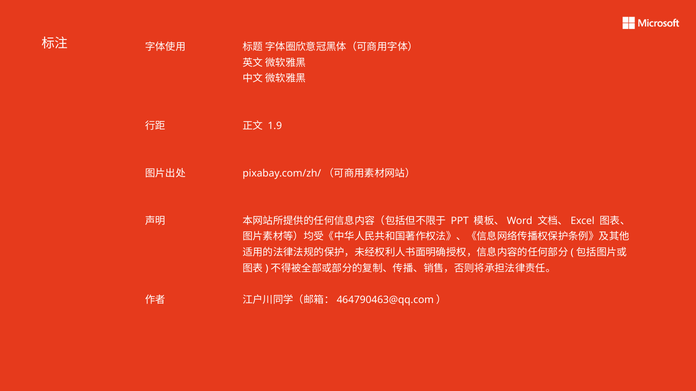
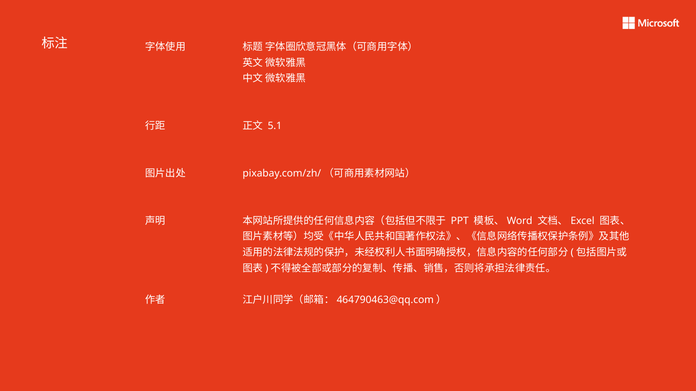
1.9: 1.9 -> 5.1 (275, 126)
